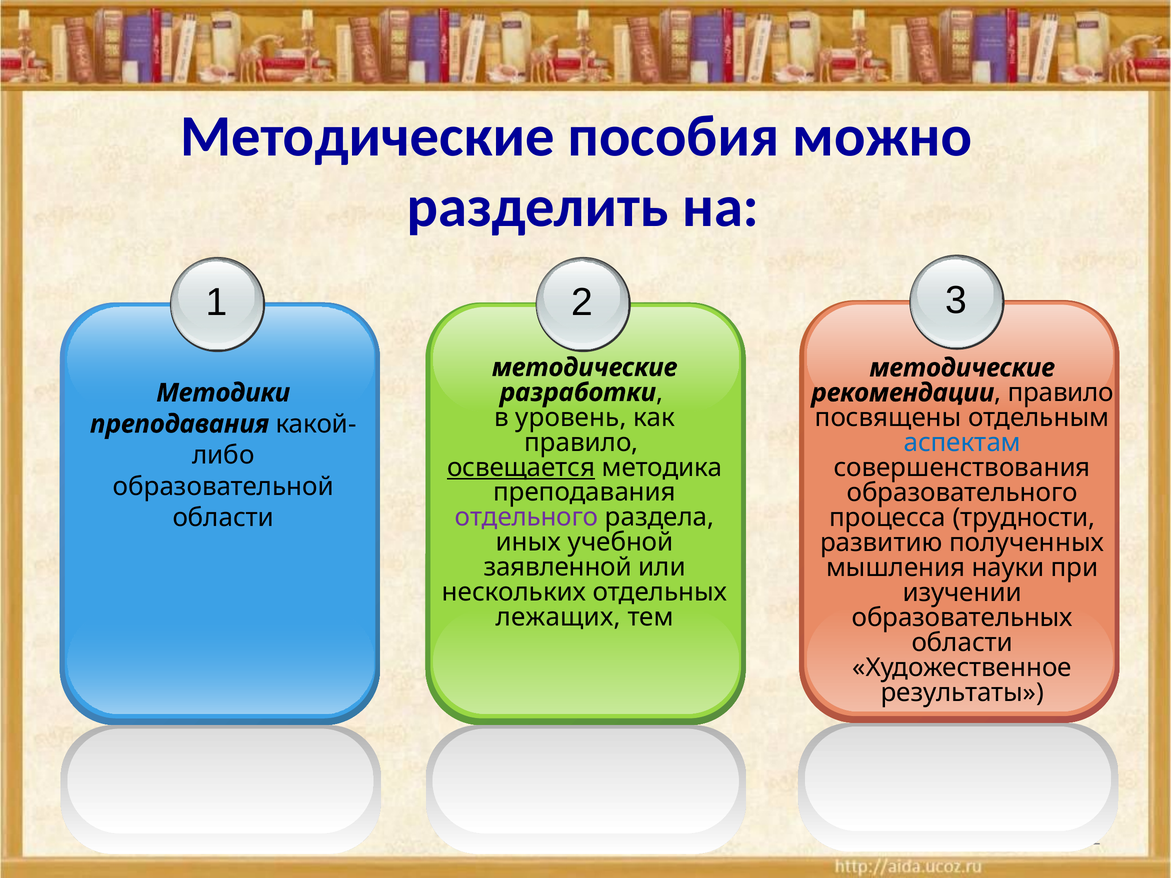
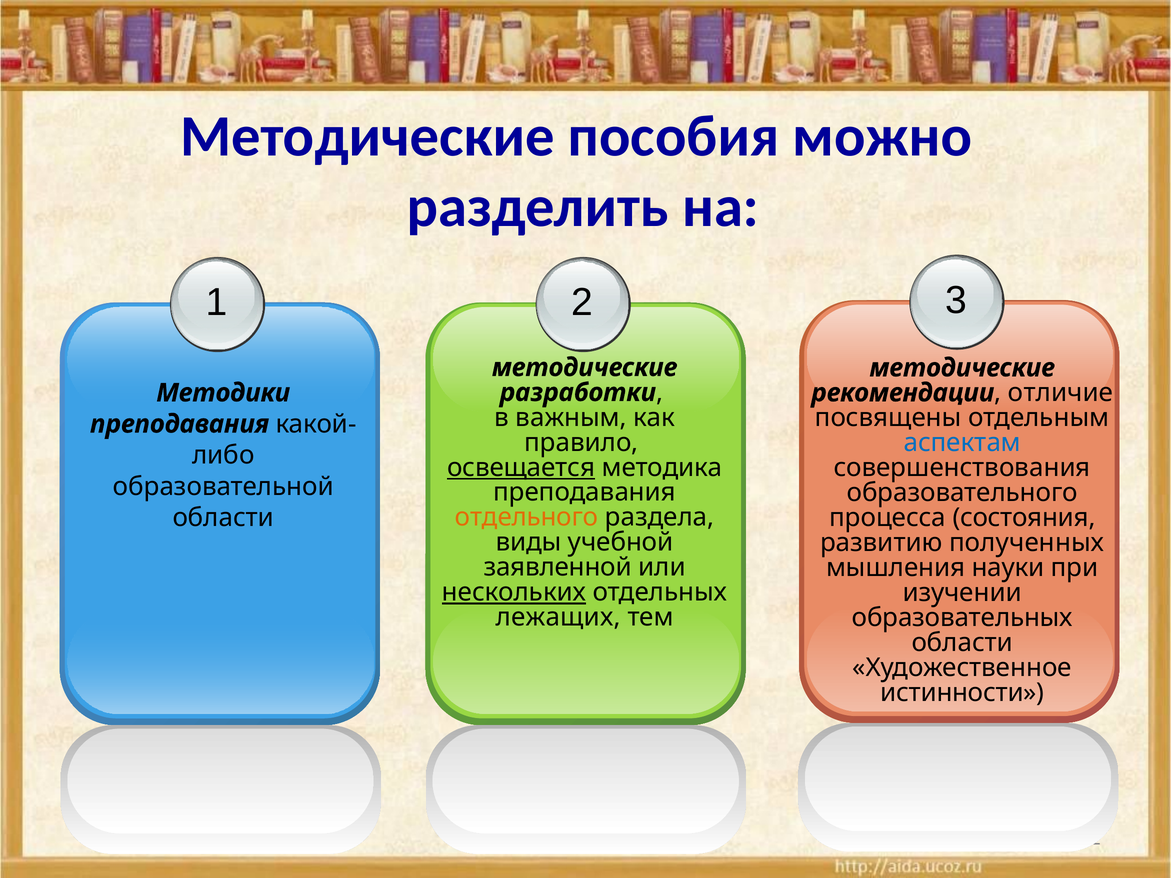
рекомендации правило: правило -> отличие (1061, 393)
уровень: уровень -> важным (571, 418)
отдельного colour: purple -> orange (527, 518)
трудности: трудности -> состояния (1024, 518)
иных: иных -> виды (528, 543)
нескольких underline: none -> present (514, 593)
результаты: результаты -> истинности (962, 693)
